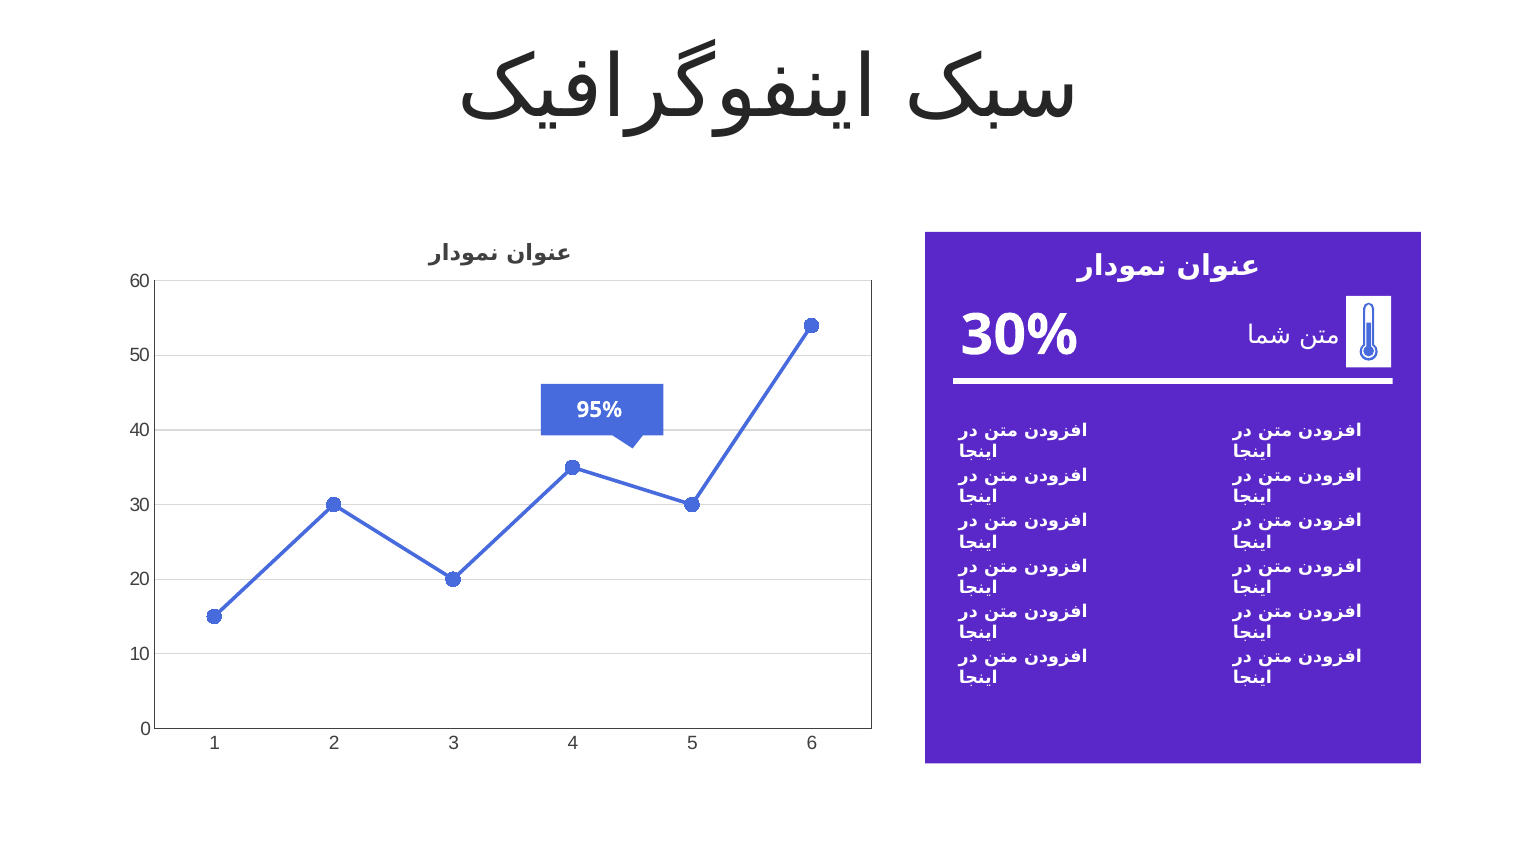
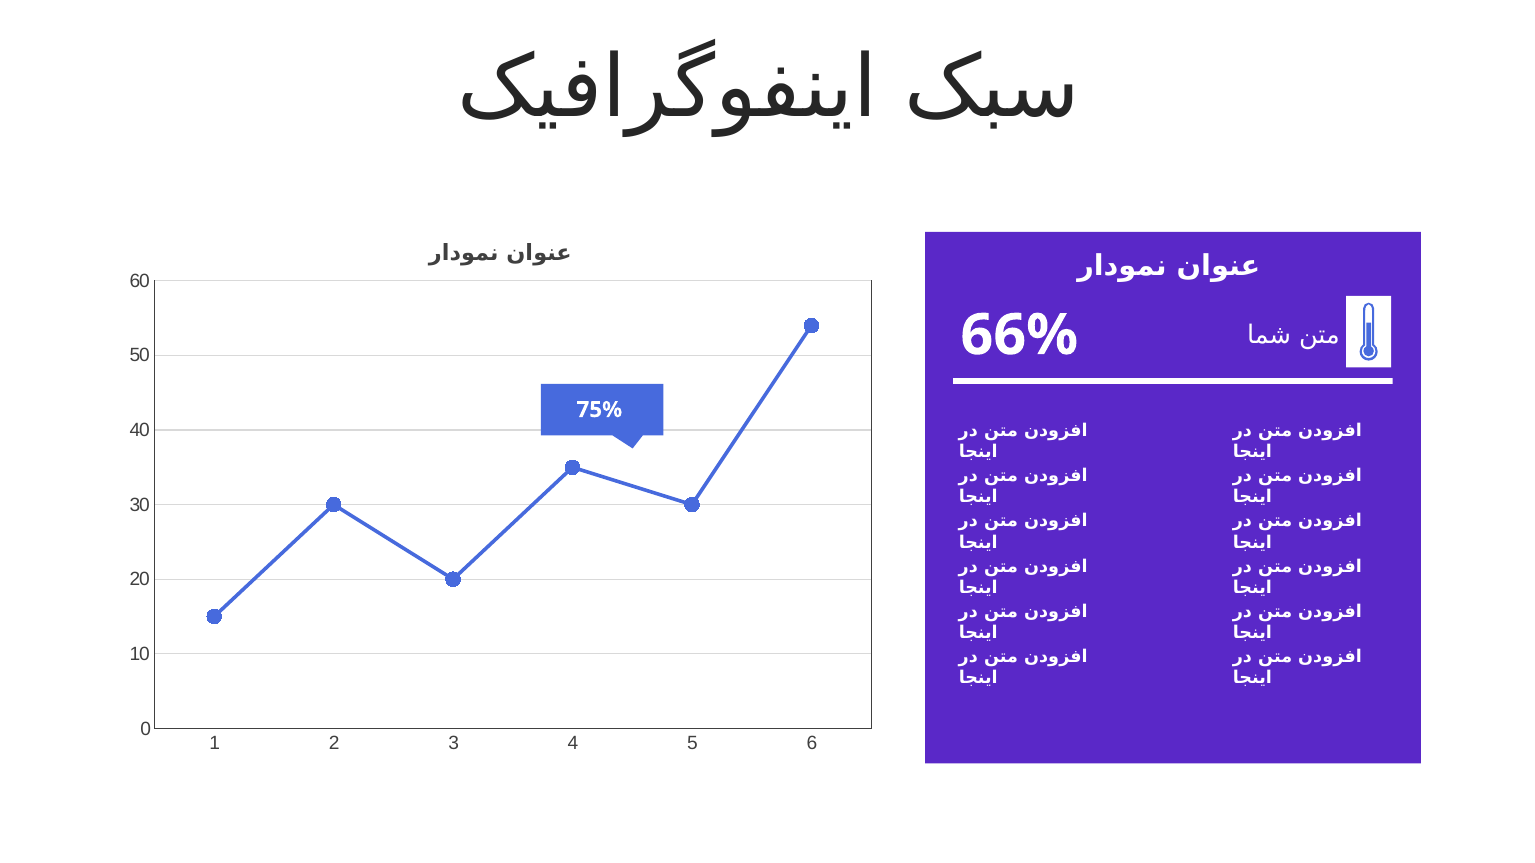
30%: 30% -> 66% (1019, 335)
95%: 95% -> 75% (599, 410)
